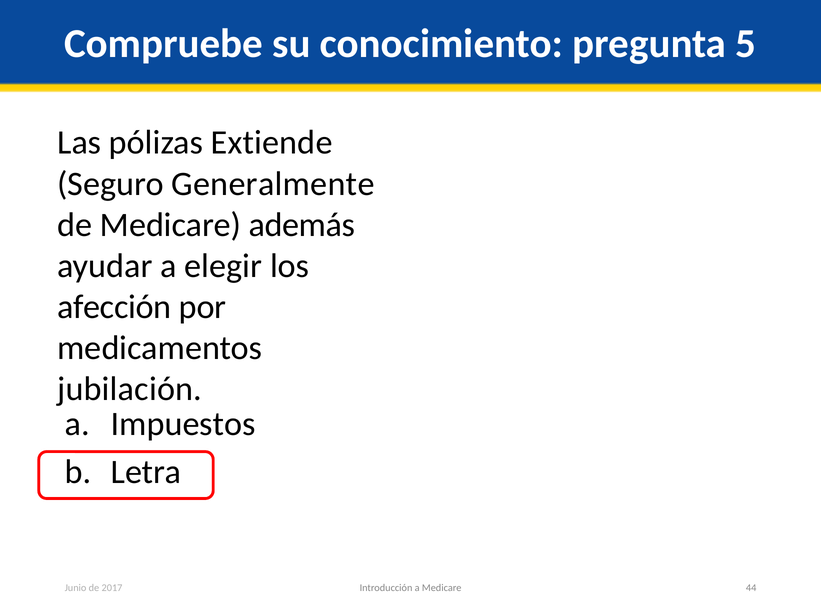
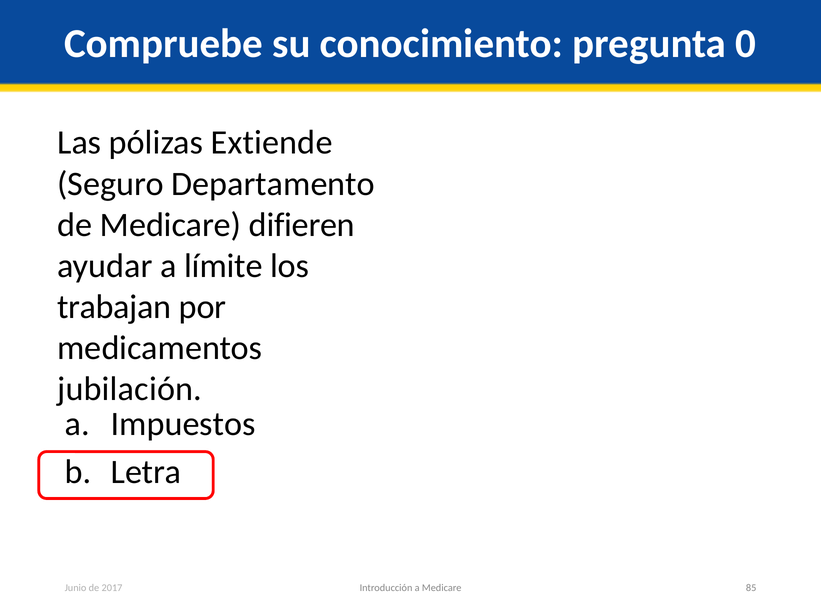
5: 5 -> 0 (746, 44)
Generalmente: Generalmente -> Departamento (273, 184)
además: además -> difieren (302, 225)
elegir: elegir -> límite (223, 266)
afección: afección -> trabajan (114, 307)
44: 44 -> 85 (751, 588)
